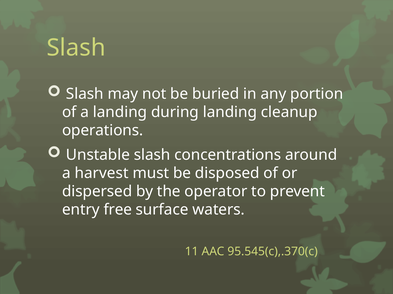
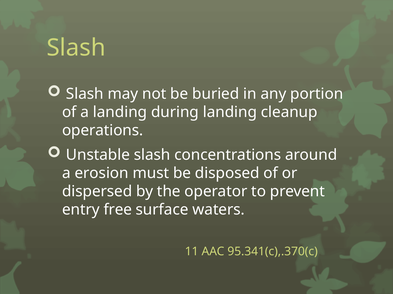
harvest: harvest -> erosion (102, 174)
95.545(c),.370(c: 95.545(c),.370(c -> 95.341(c),.370(c (273, 252)
